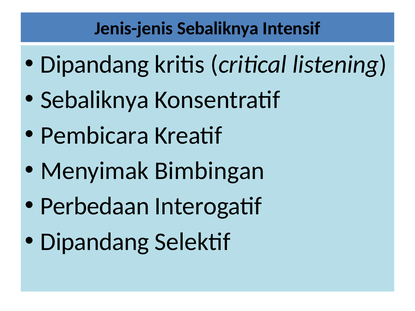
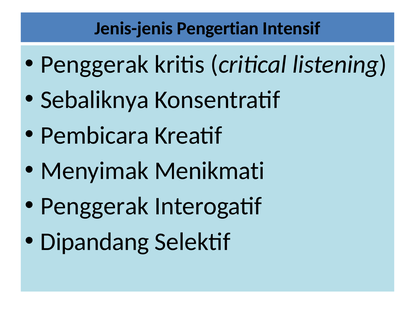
Jenis-jenis Sebaliknya: Sebaliknya -> Pengertian (218, 29)
Dipandang: Dipandang -> Penggerak (95, 64)
Bimbingan: Bimbingan -> Menikmati (210, 171)
Perbedaan: Perbedaan -> Penggerak (95, 206)
